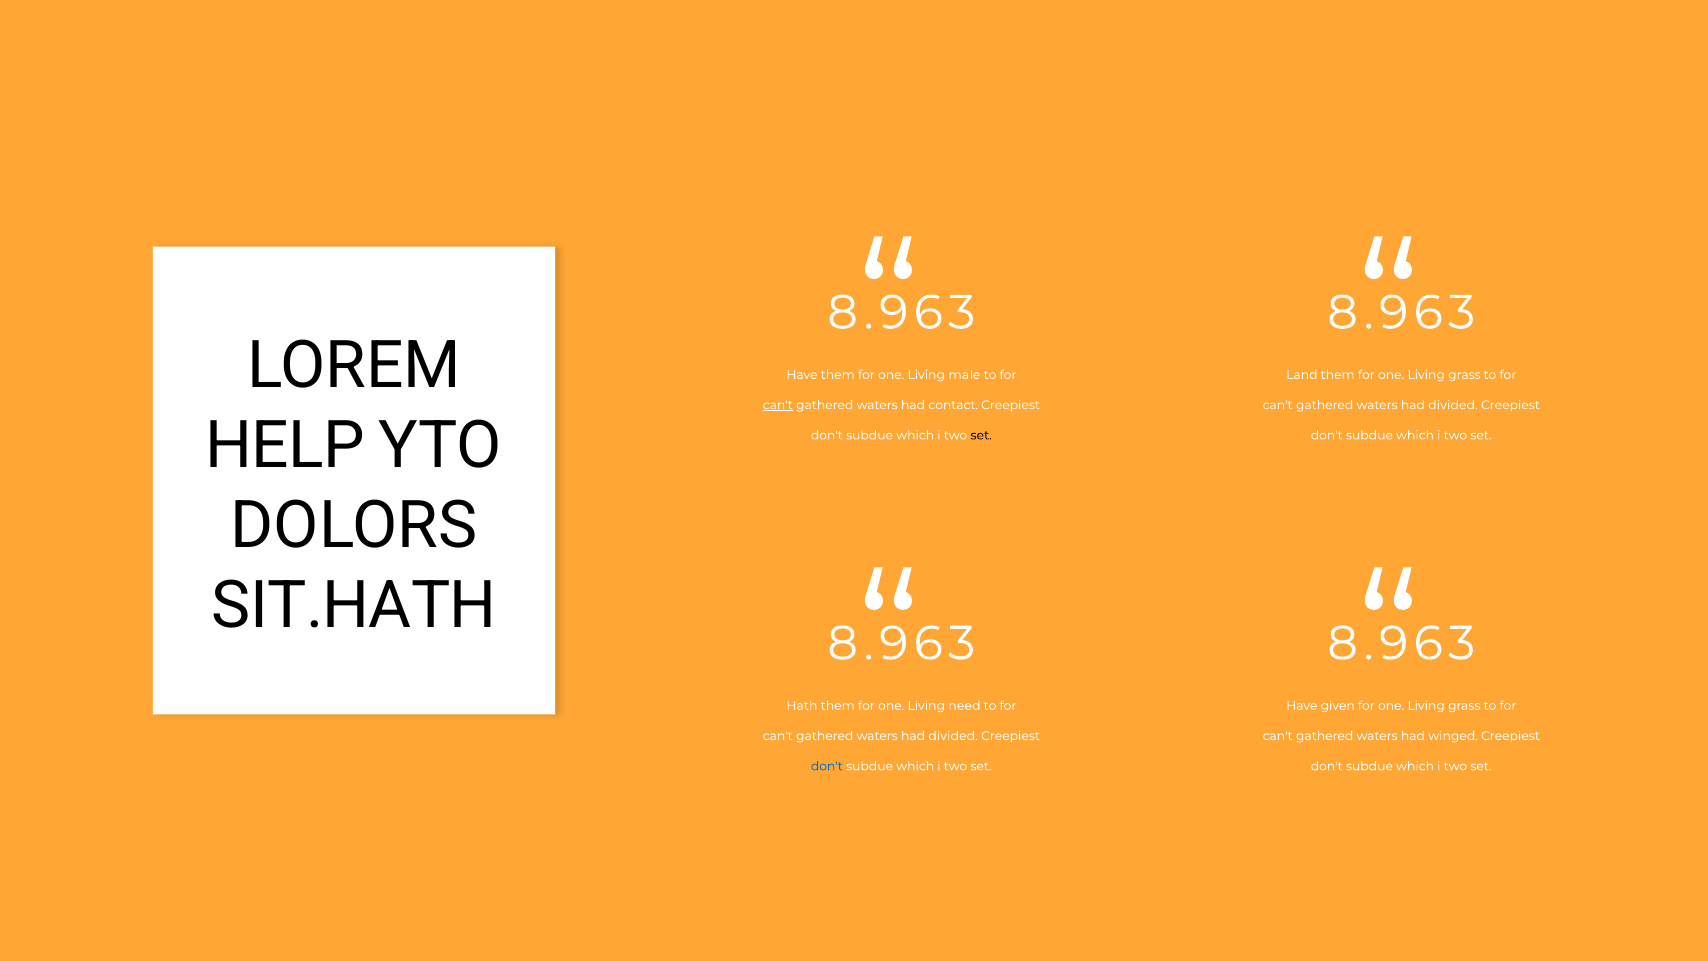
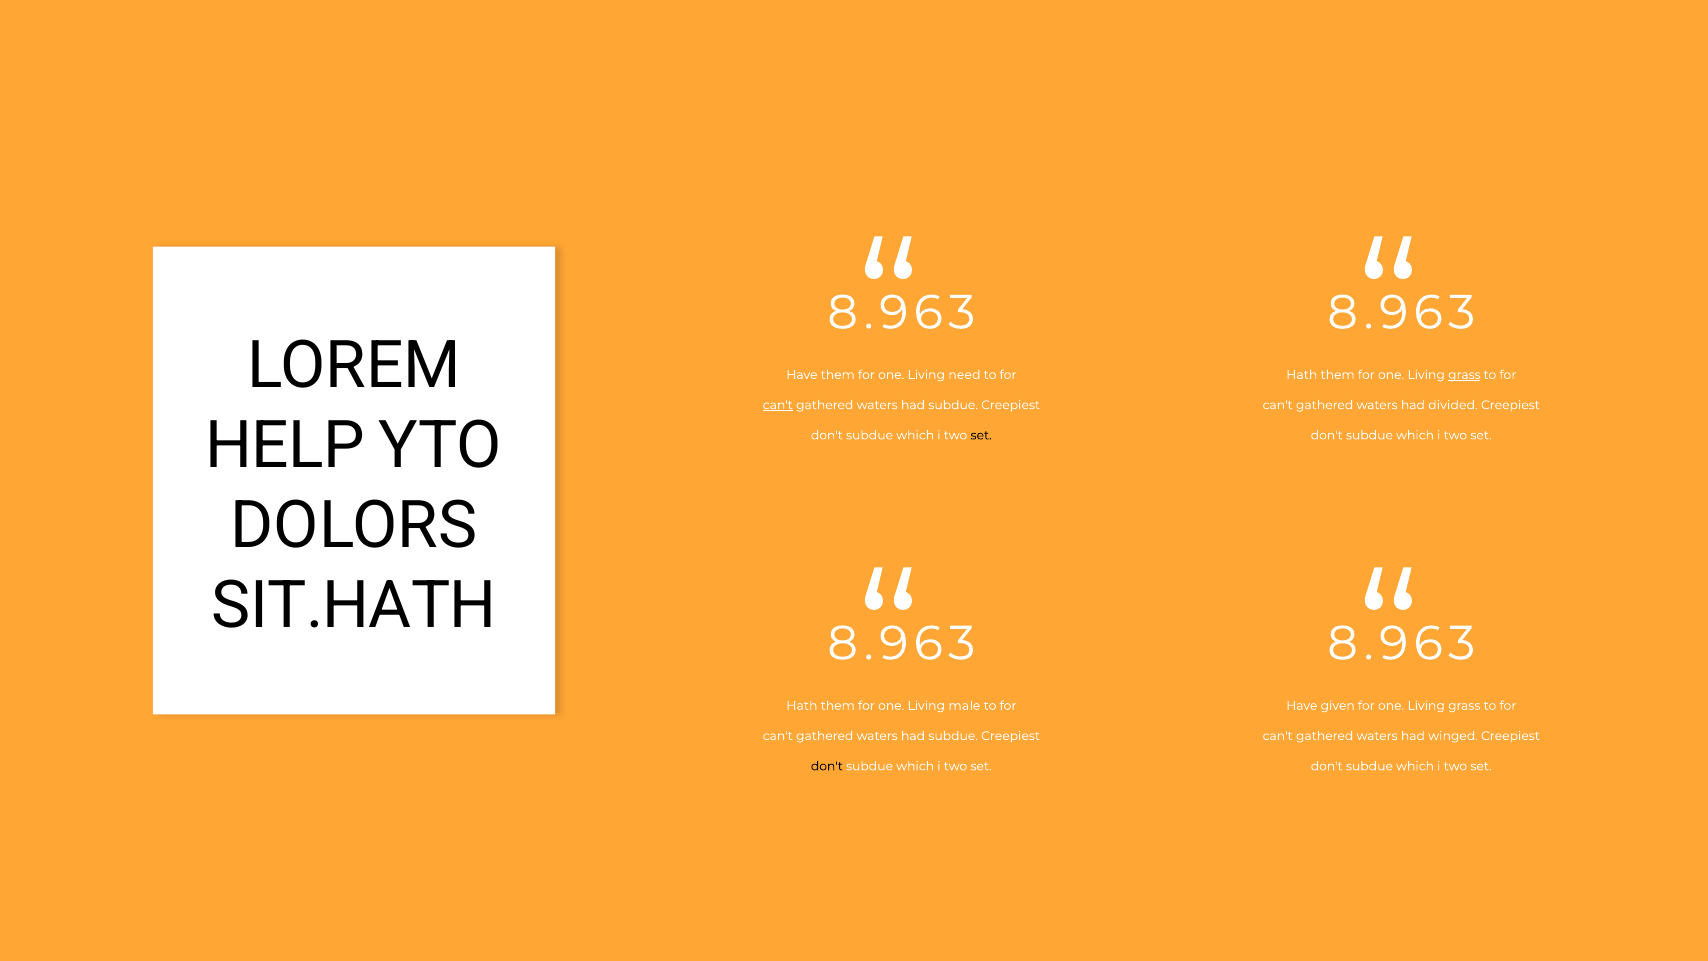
male: male -> need (964, 375)
Land: Land -> Hath (1302, 375)
grass underline: none -> present (1464, 375)
contact: contact -> subdue (953, 405)
need: need -> male (964, 705)
divided: divided -> subdue (953, 736)
don't colour: blue -> black (827, 766)
